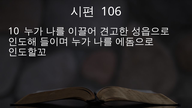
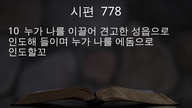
106: 106 -> 778 (111, 12)
